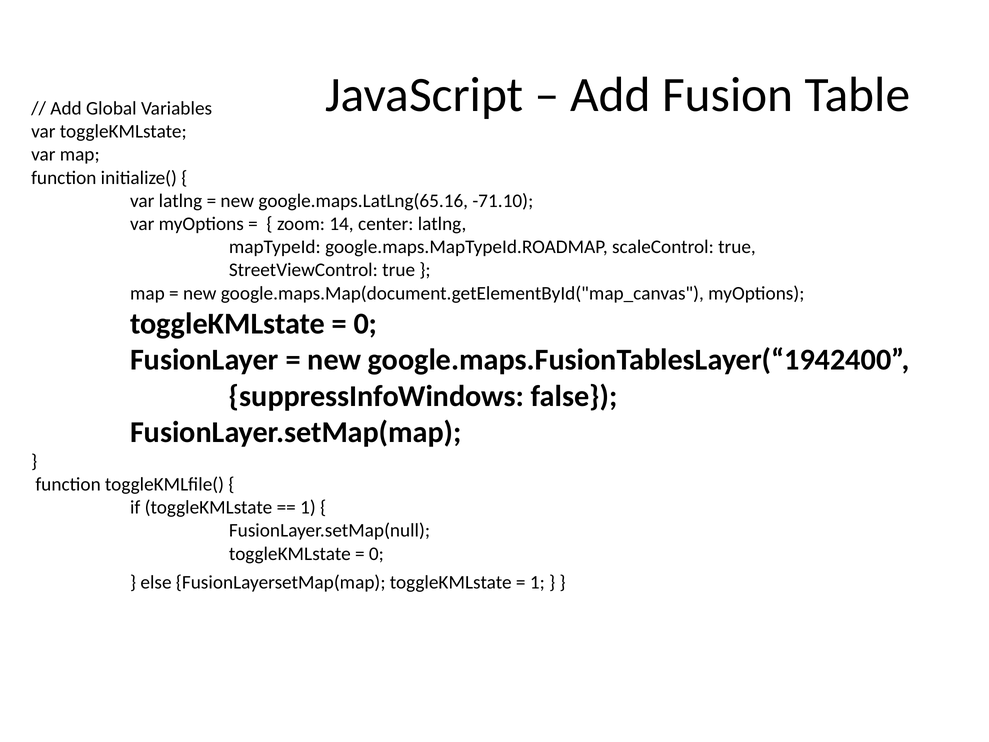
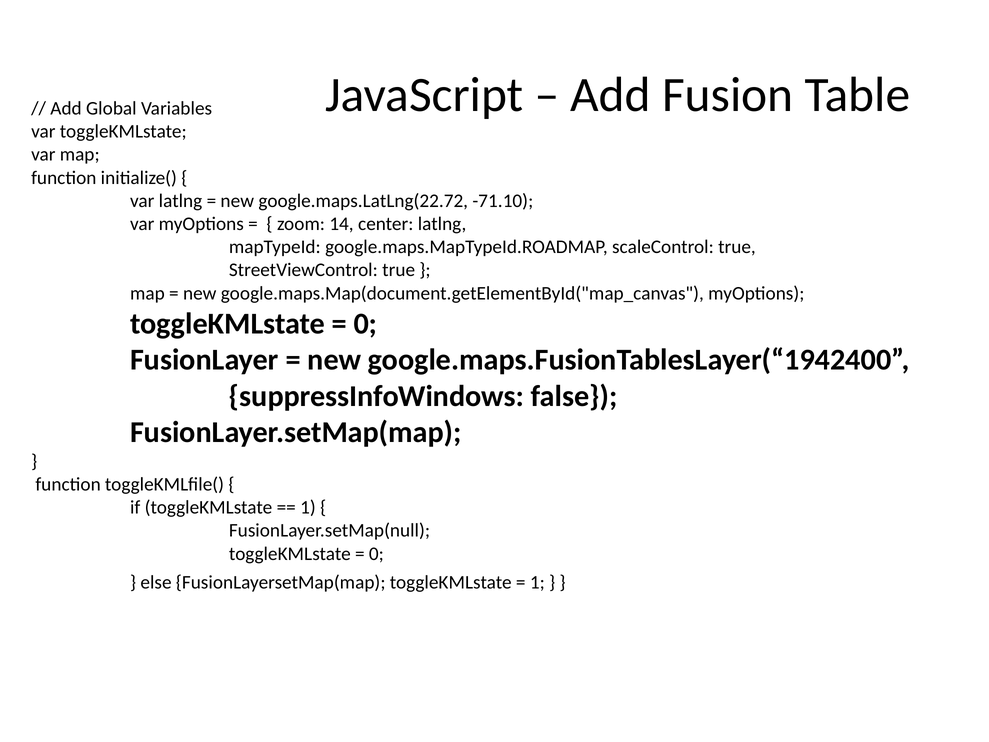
google.maps.LatLng(65.16: google.maps.LatLng(65.16 -> google.maps.LatLng(22.72 (363, 201)
